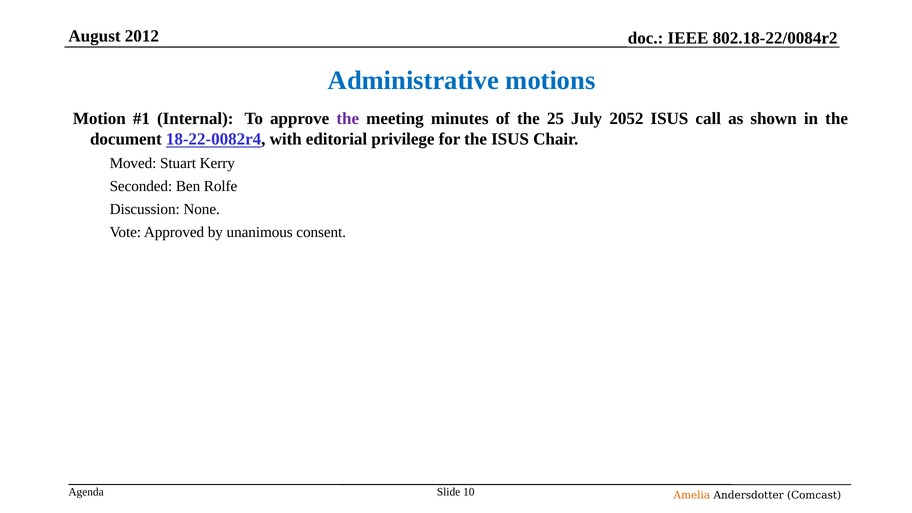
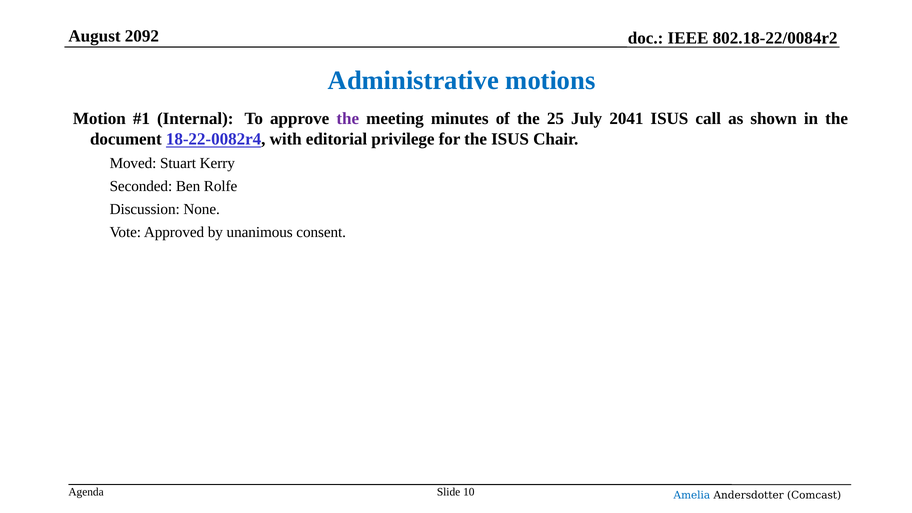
2012: 2012 -> 2092 (142, 36)
2052: 2052 -> 2041 (626, 119)
Amelia colour: orange -> blue (692, 495)
